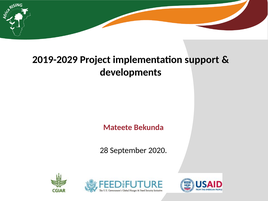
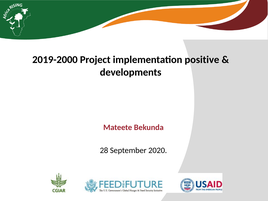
2019-2029: 2019-2029 -> 2019-2000 (55, 60)
support: support -> positive (202, 60)
